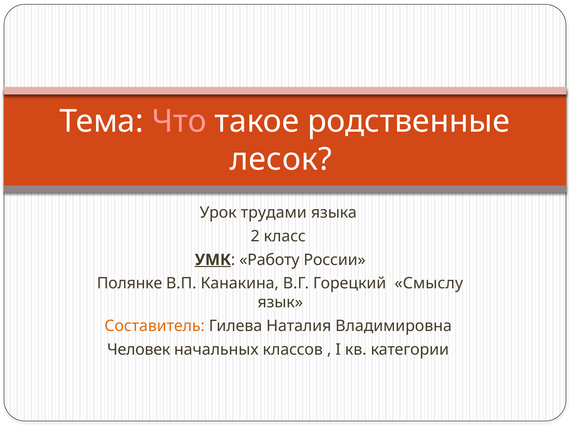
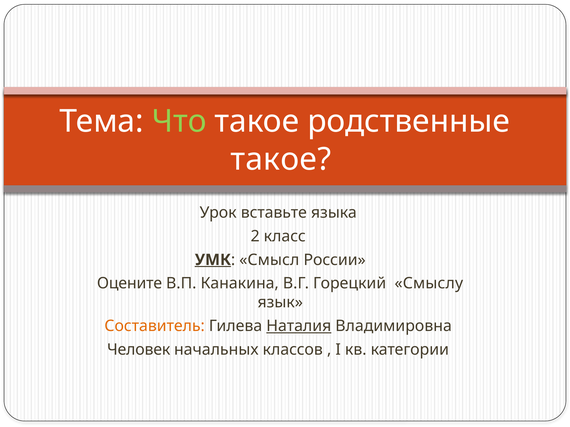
Что colour: pink -> light green (179, 121)
лесок: лесок -> такое (281, 159)
трудами: трудами -> вставьте (274, 213)
Работу: Работу -> Смысл (269, 260)
Полянке: Полянке -> Оцените (130, 284)
Наталия underline: none -> present (299, 326)
